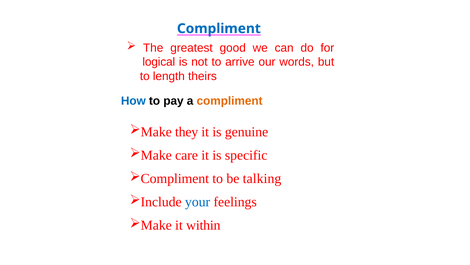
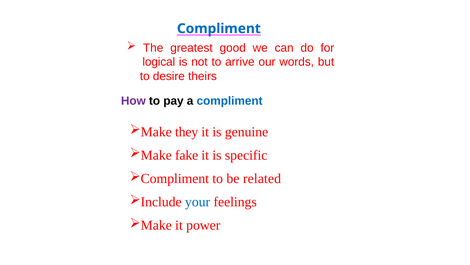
length: length -> desire (169, 76)
How colour: blue -> purple (133, 101)
compliment colour: orange -> blue (230, 101)
care: care -> fake (187, 155)
talking: talking -> related (262, 178)
within: within -> power (203, 225)
